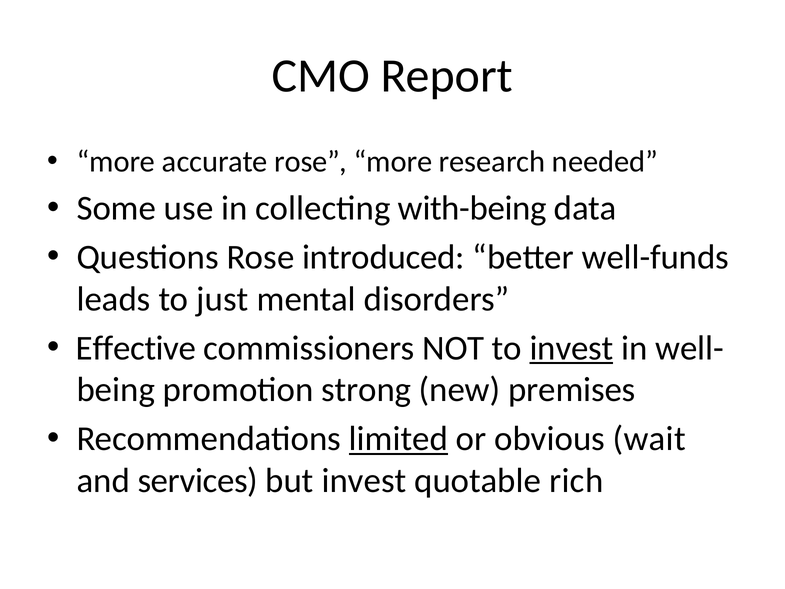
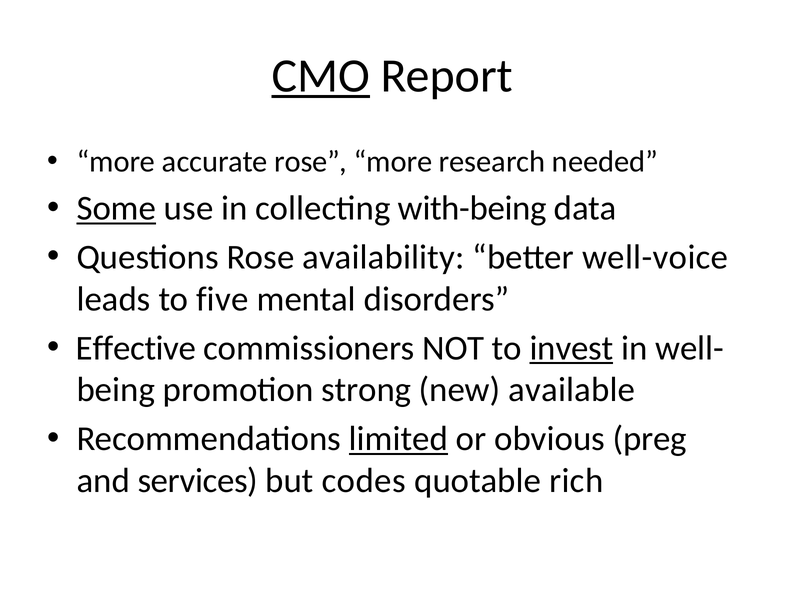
CMO underline: none -> present (321, 76)
Some underline: none -> present (116, 208)
introduced: introduced -> availability (383, 257)
well-funds: well-funds -> well-voice (655, 257)
just: just -> five (222, 299)
premises: premises -> available (572, 390)
wait: wait -> preg (650, 439)
but invest: invest -> codes (364, 481)
